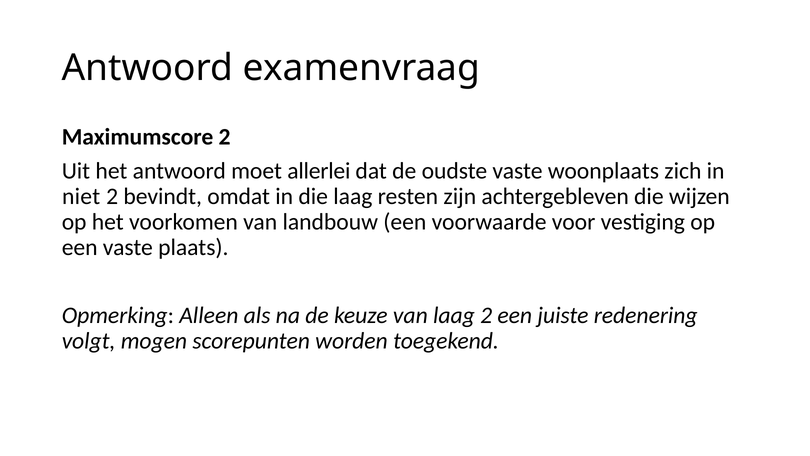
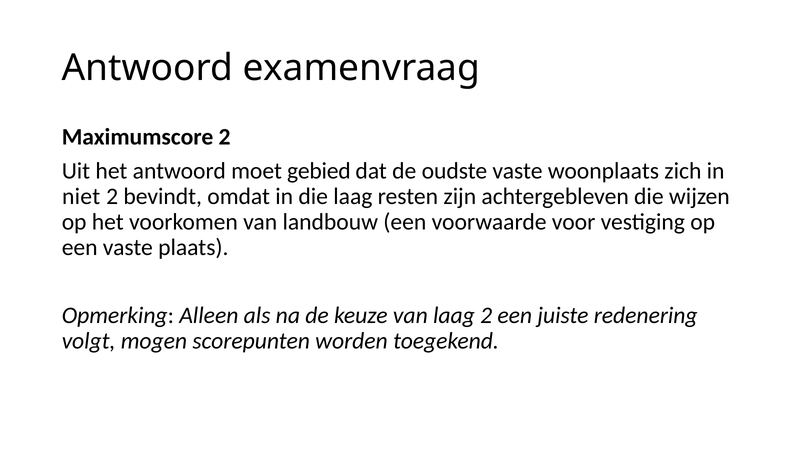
allerlei: allerlei -> gebied (319, 171)
